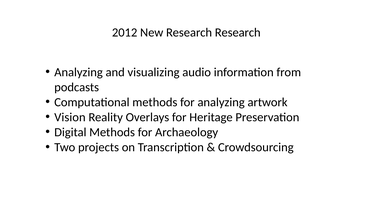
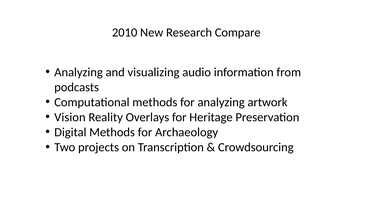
2012: 2012 -> 2010 (125, 32)
Research Research: Research -> Compare (238, 32)
